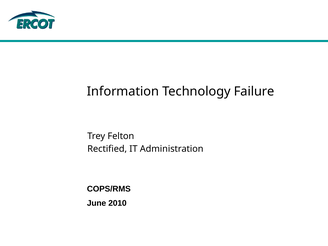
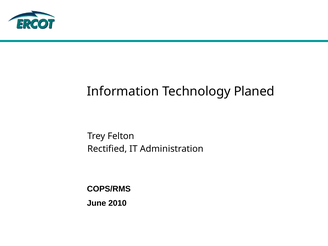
Failure: Failure -> Planed (254, 91)
